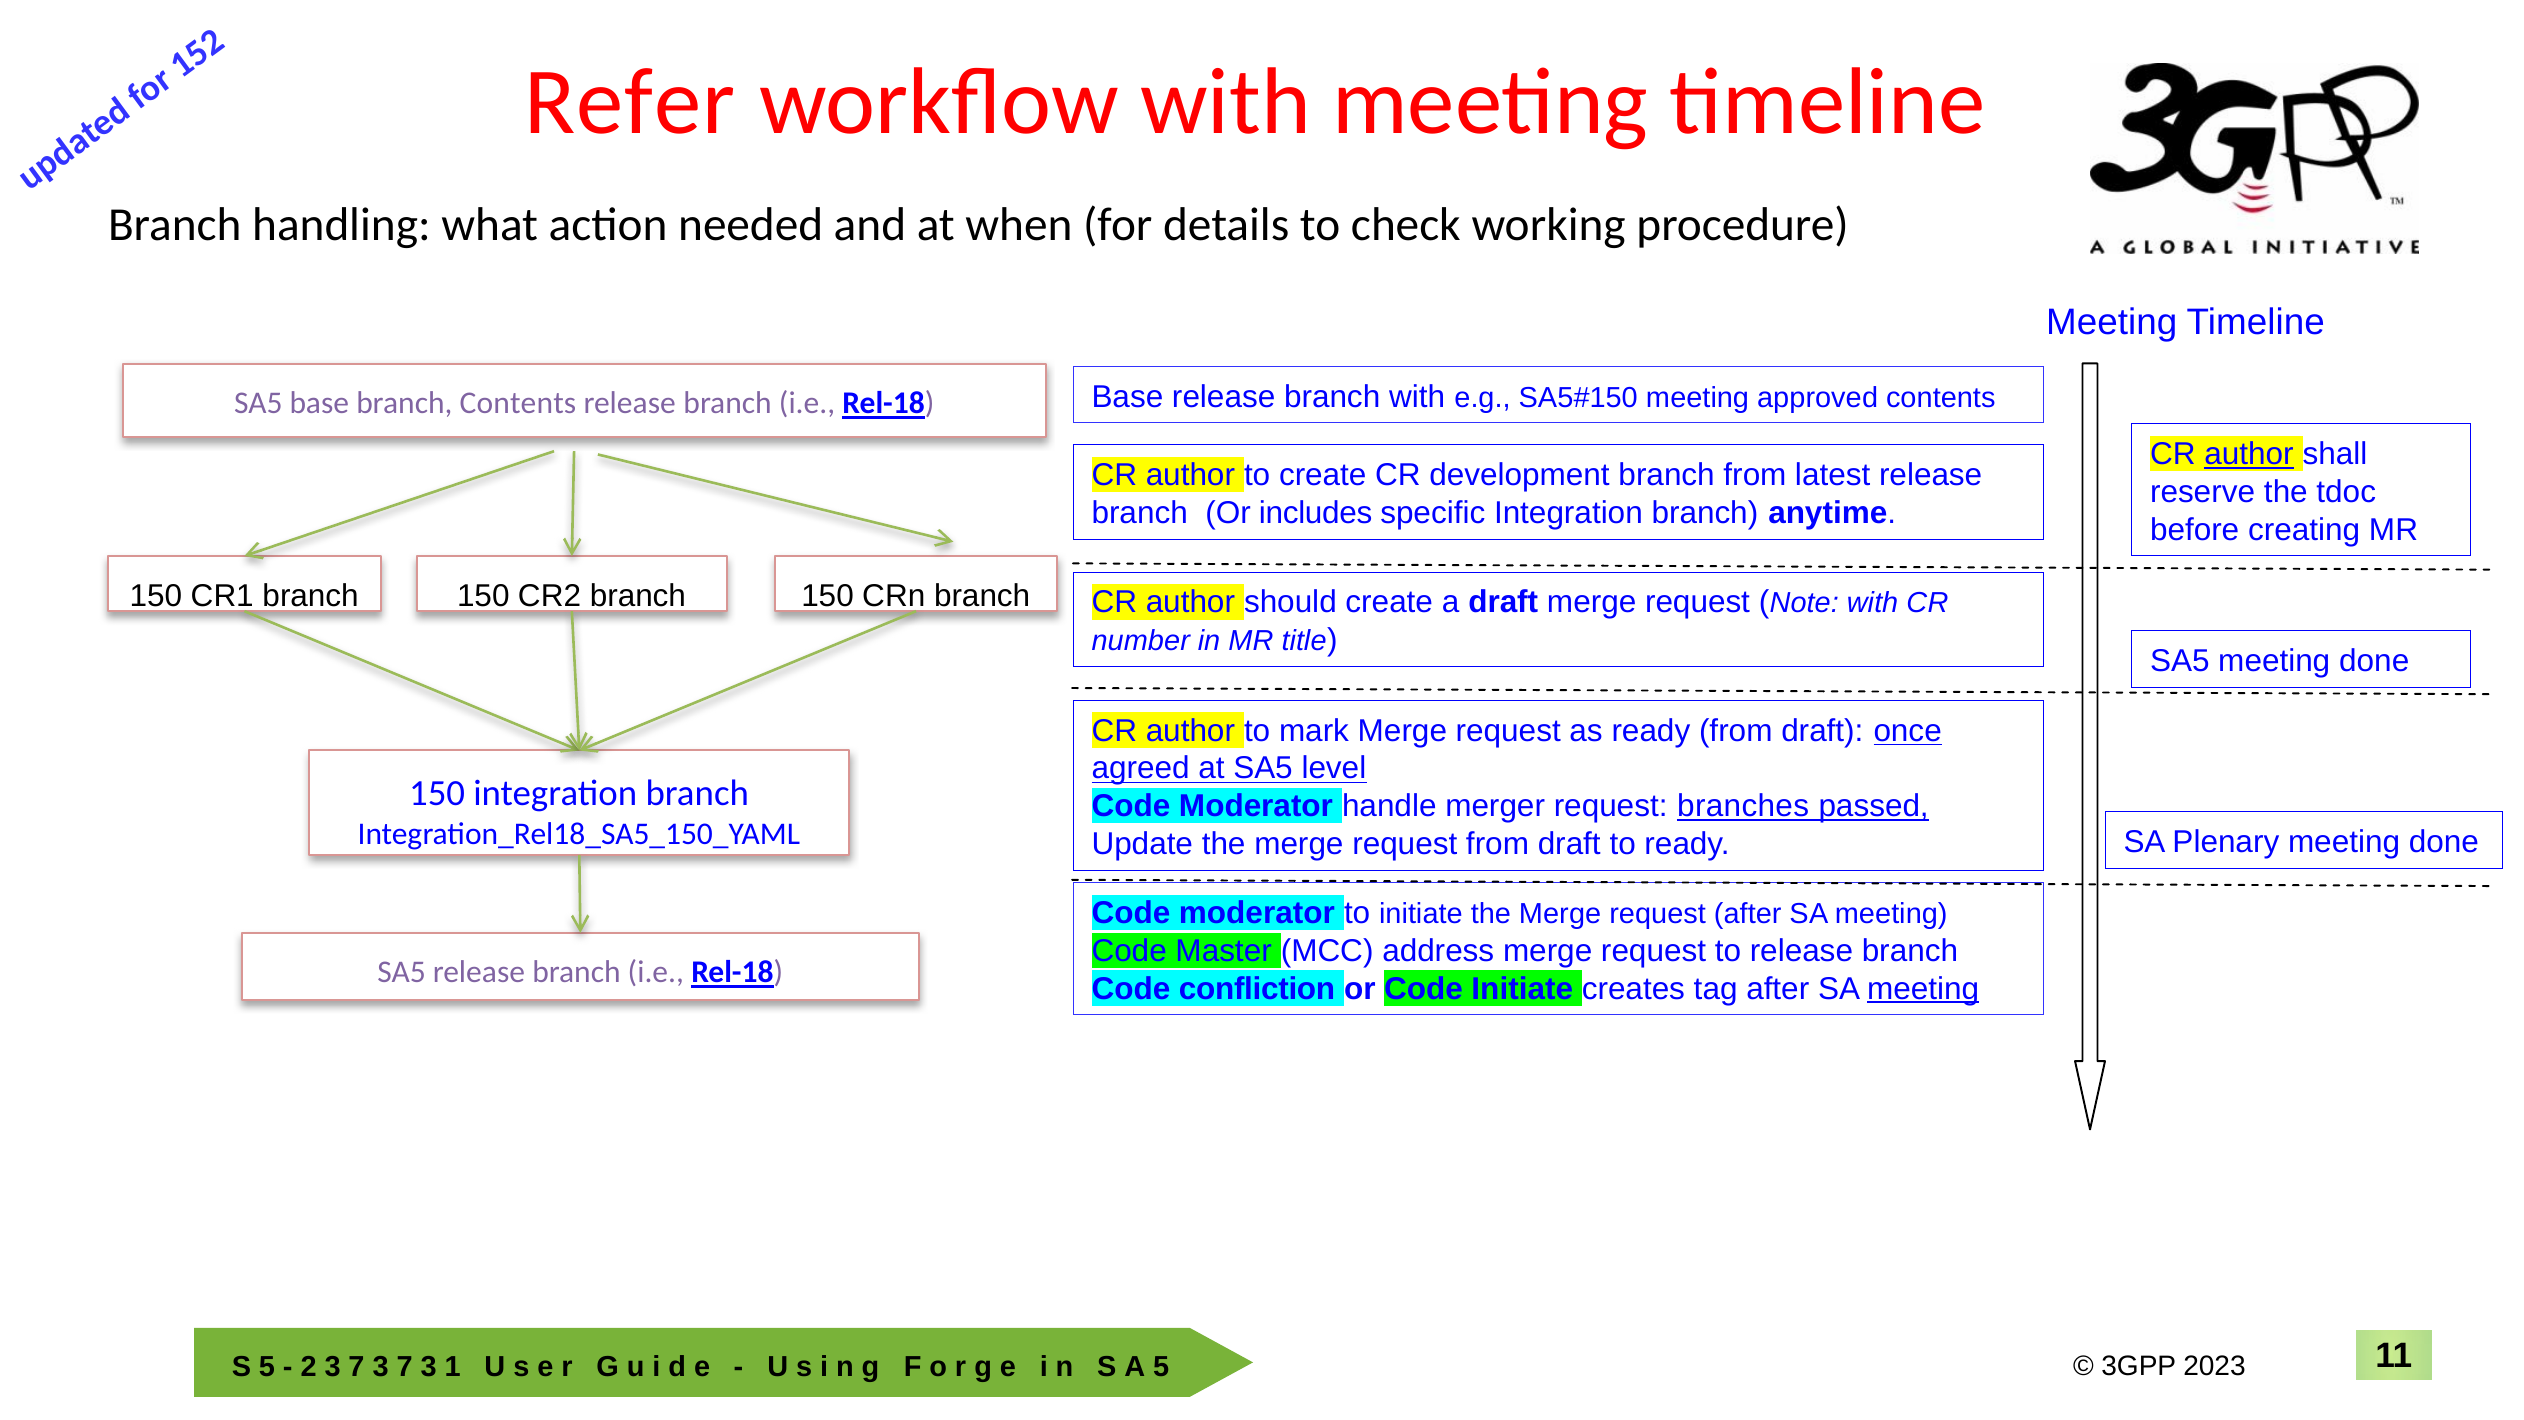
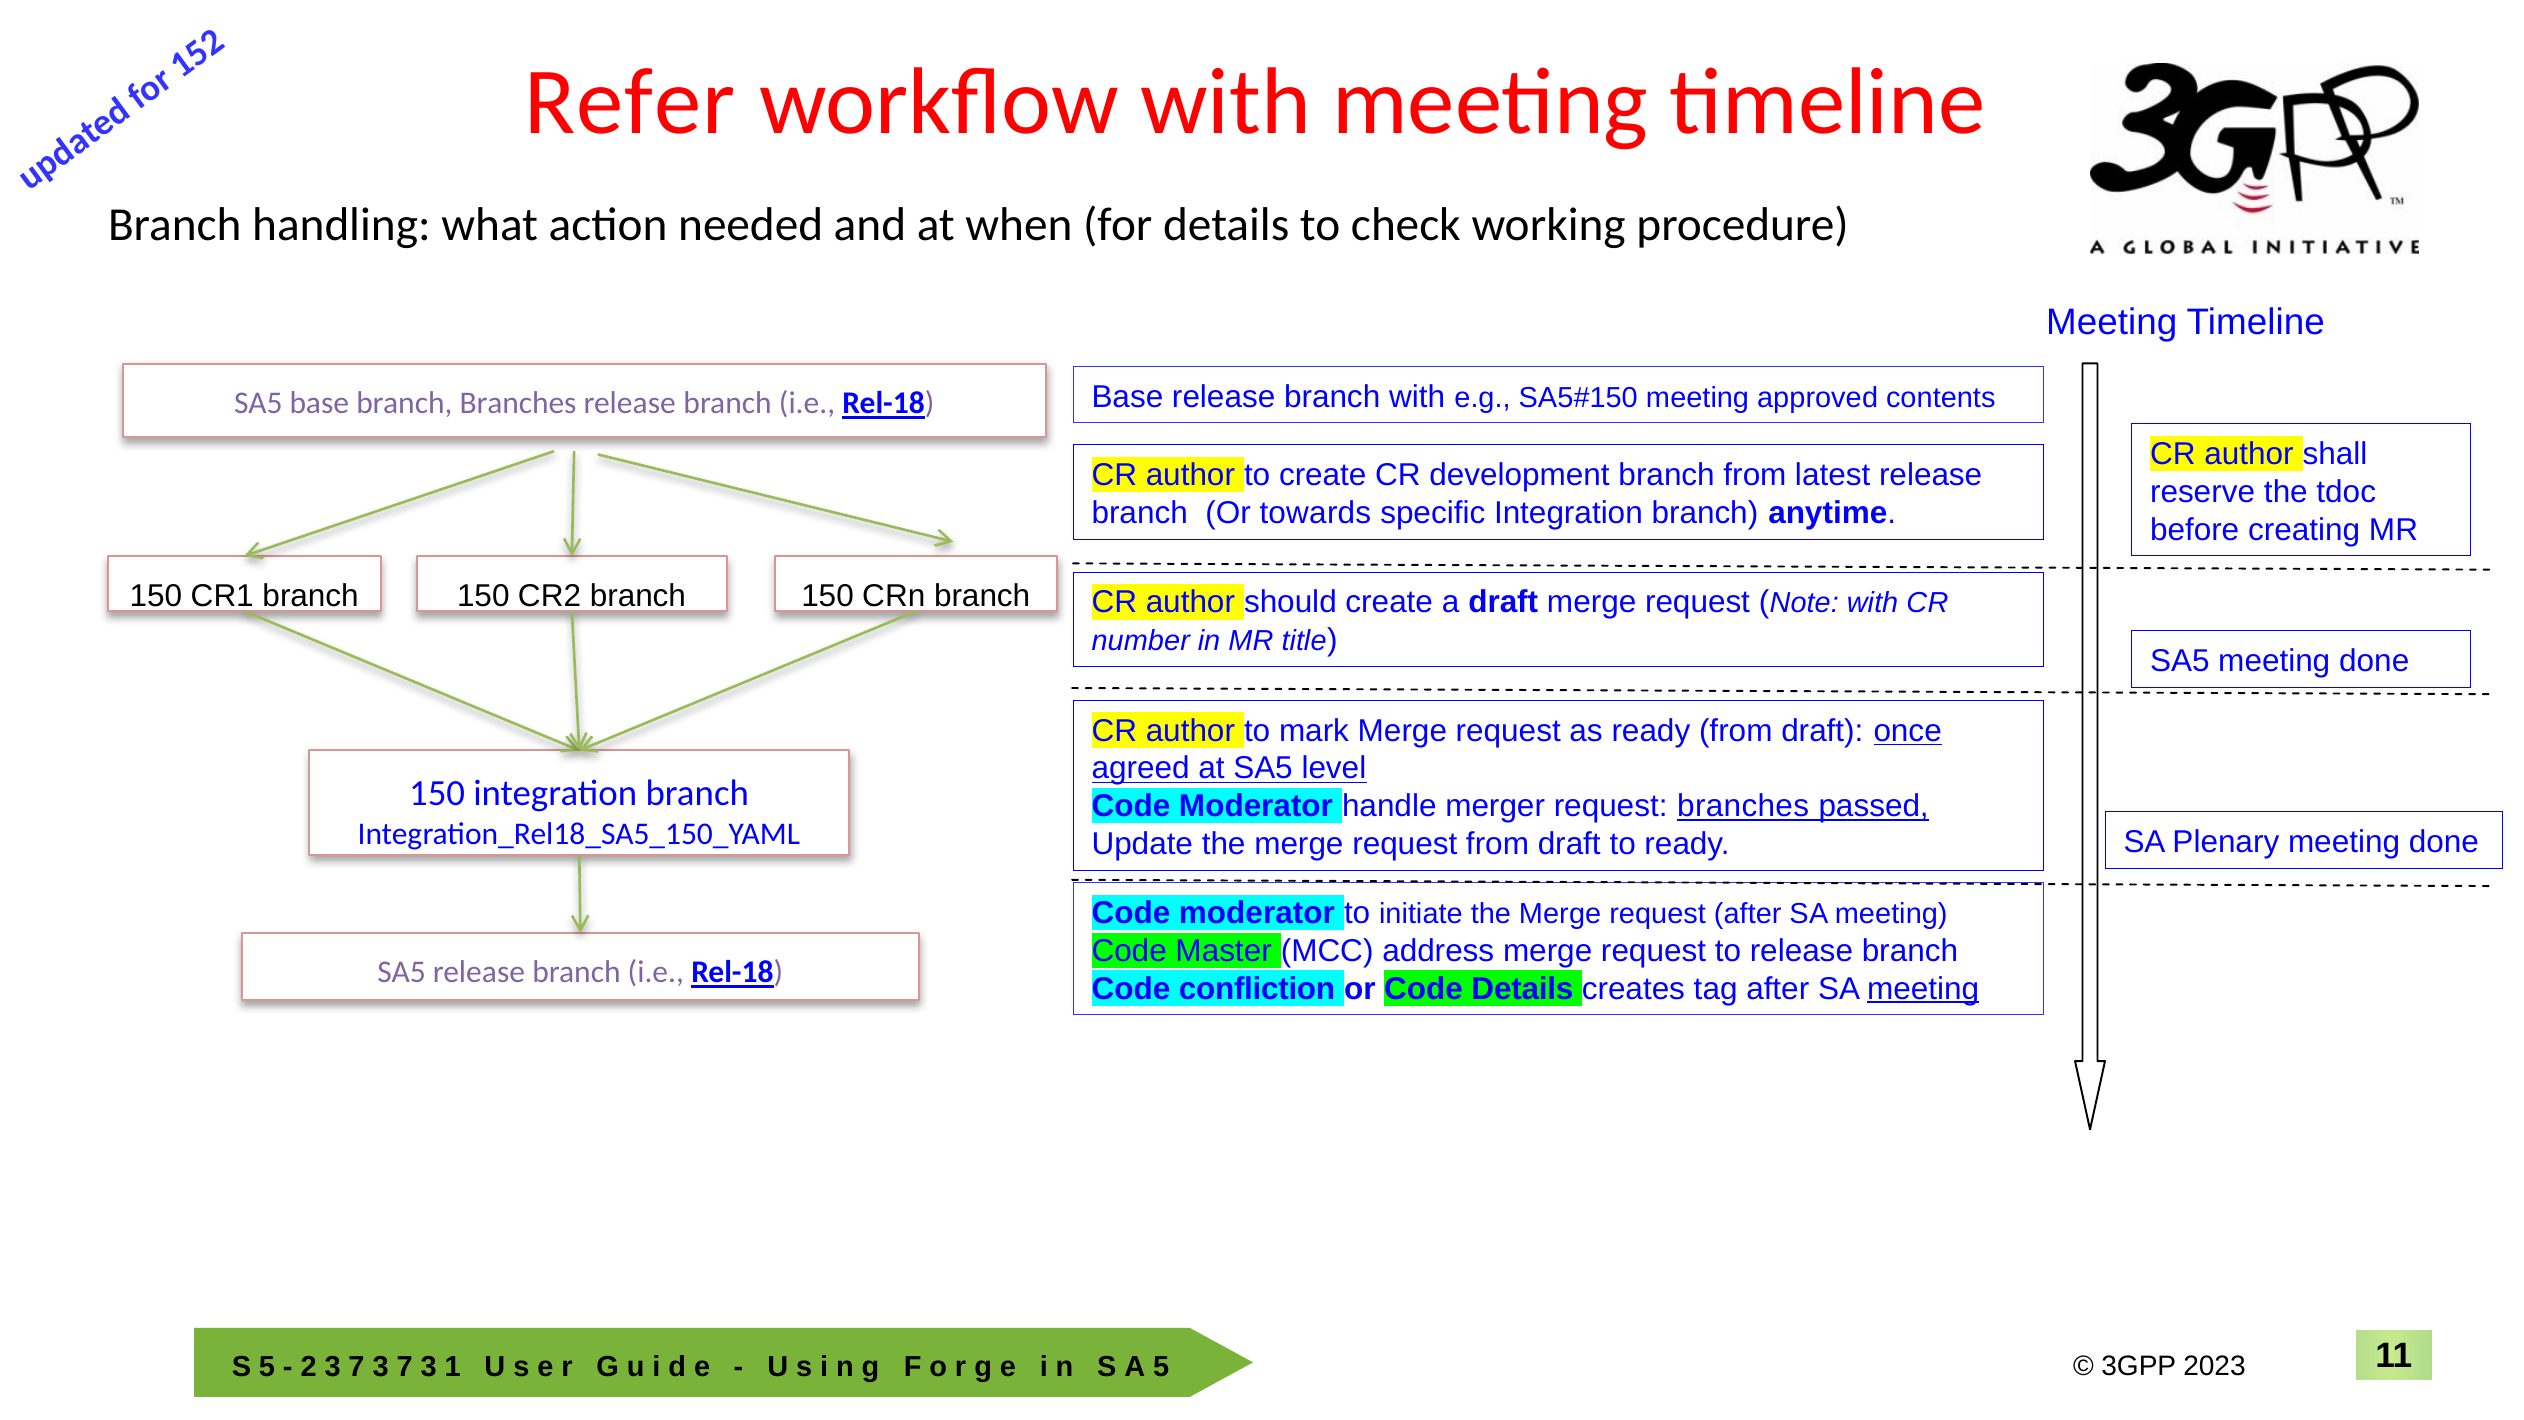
branch Contents: Contents -> Branches (518, 403)
author underline: present -> none (2249, 454)
includes: includes -> towards (1315, 513)
Code Initiate: Initiate -> Details (1522, 989)
